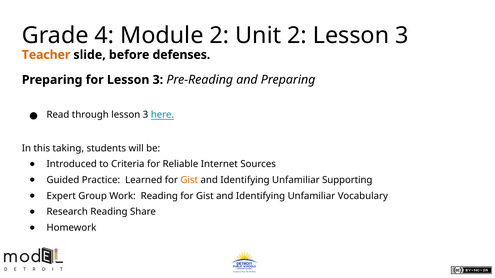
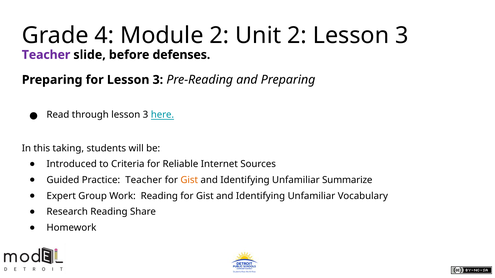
Teacher colour: orange -> purple (46, 55)
Practice Learned: Learned -> Teacher (144, 180)
Supporting: Supporting -> Summarize (347, 180)
